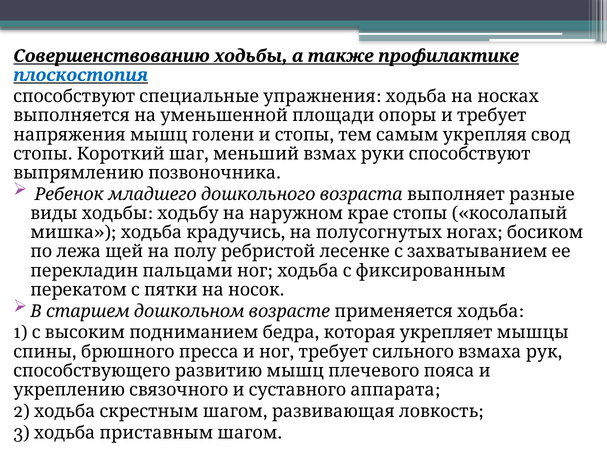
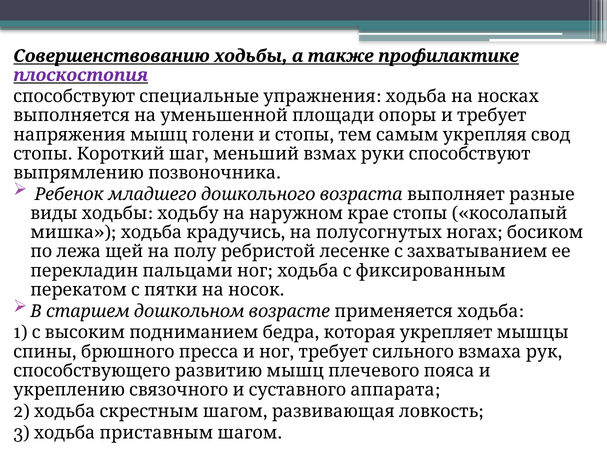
плоскостопия colour: blue -> purple (81, 75)
